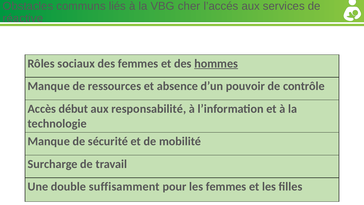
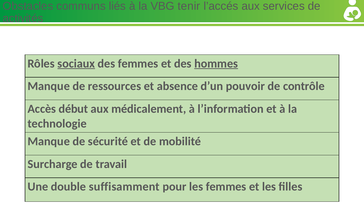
cher: cher -> tenir (189, 6)
réactive: réactive -> activités (23, 18)
sociaux underline: none -> present (76, 63)
responsabilité: responsabilité -> médicalement (149, 109)
